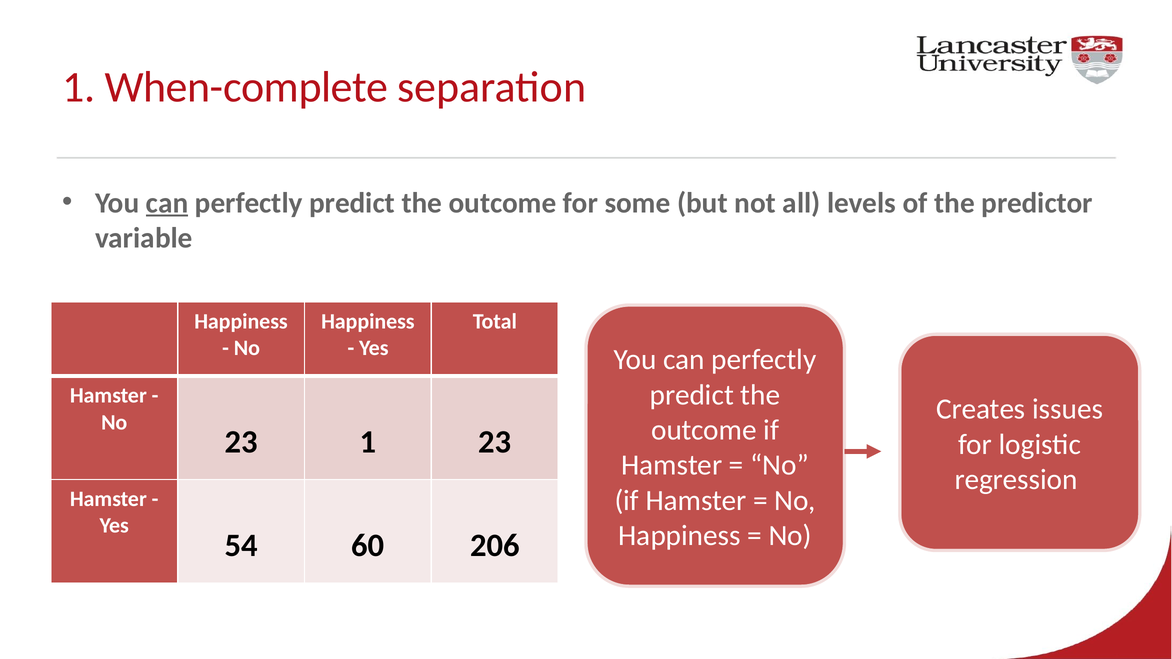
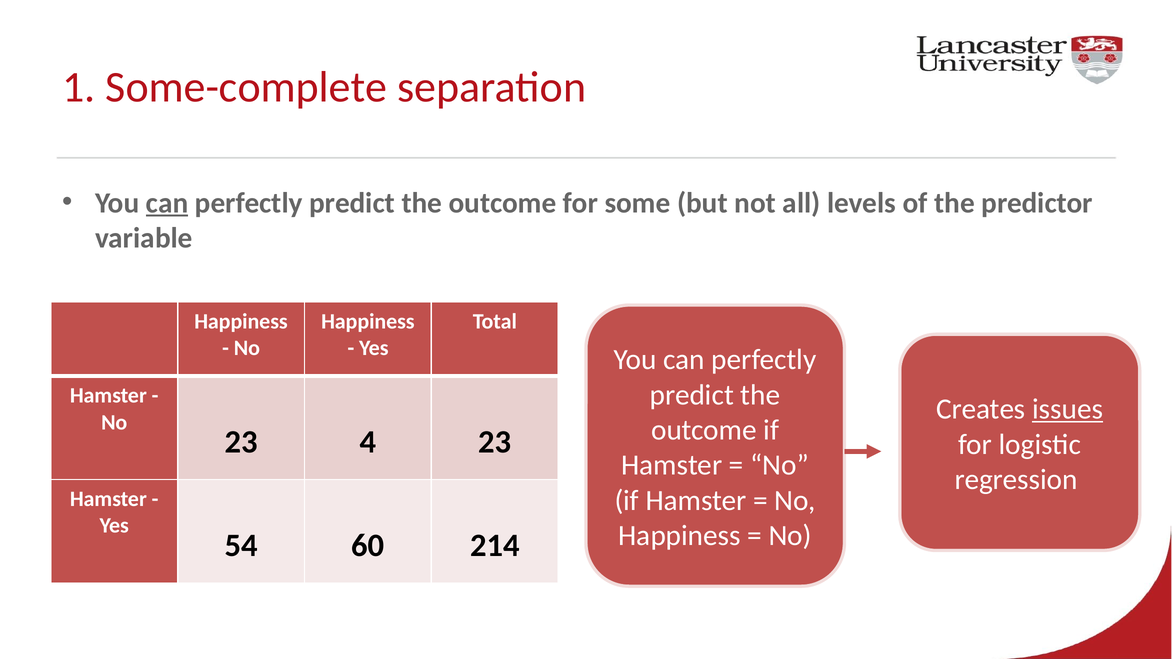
When-complete: When-complete -> Some-complete (246, 87)
issues underline: none -> present (1068, 409)
23 1: 1 -> 4 (368, 442)
206: 206 -> 214 (495, 546)
